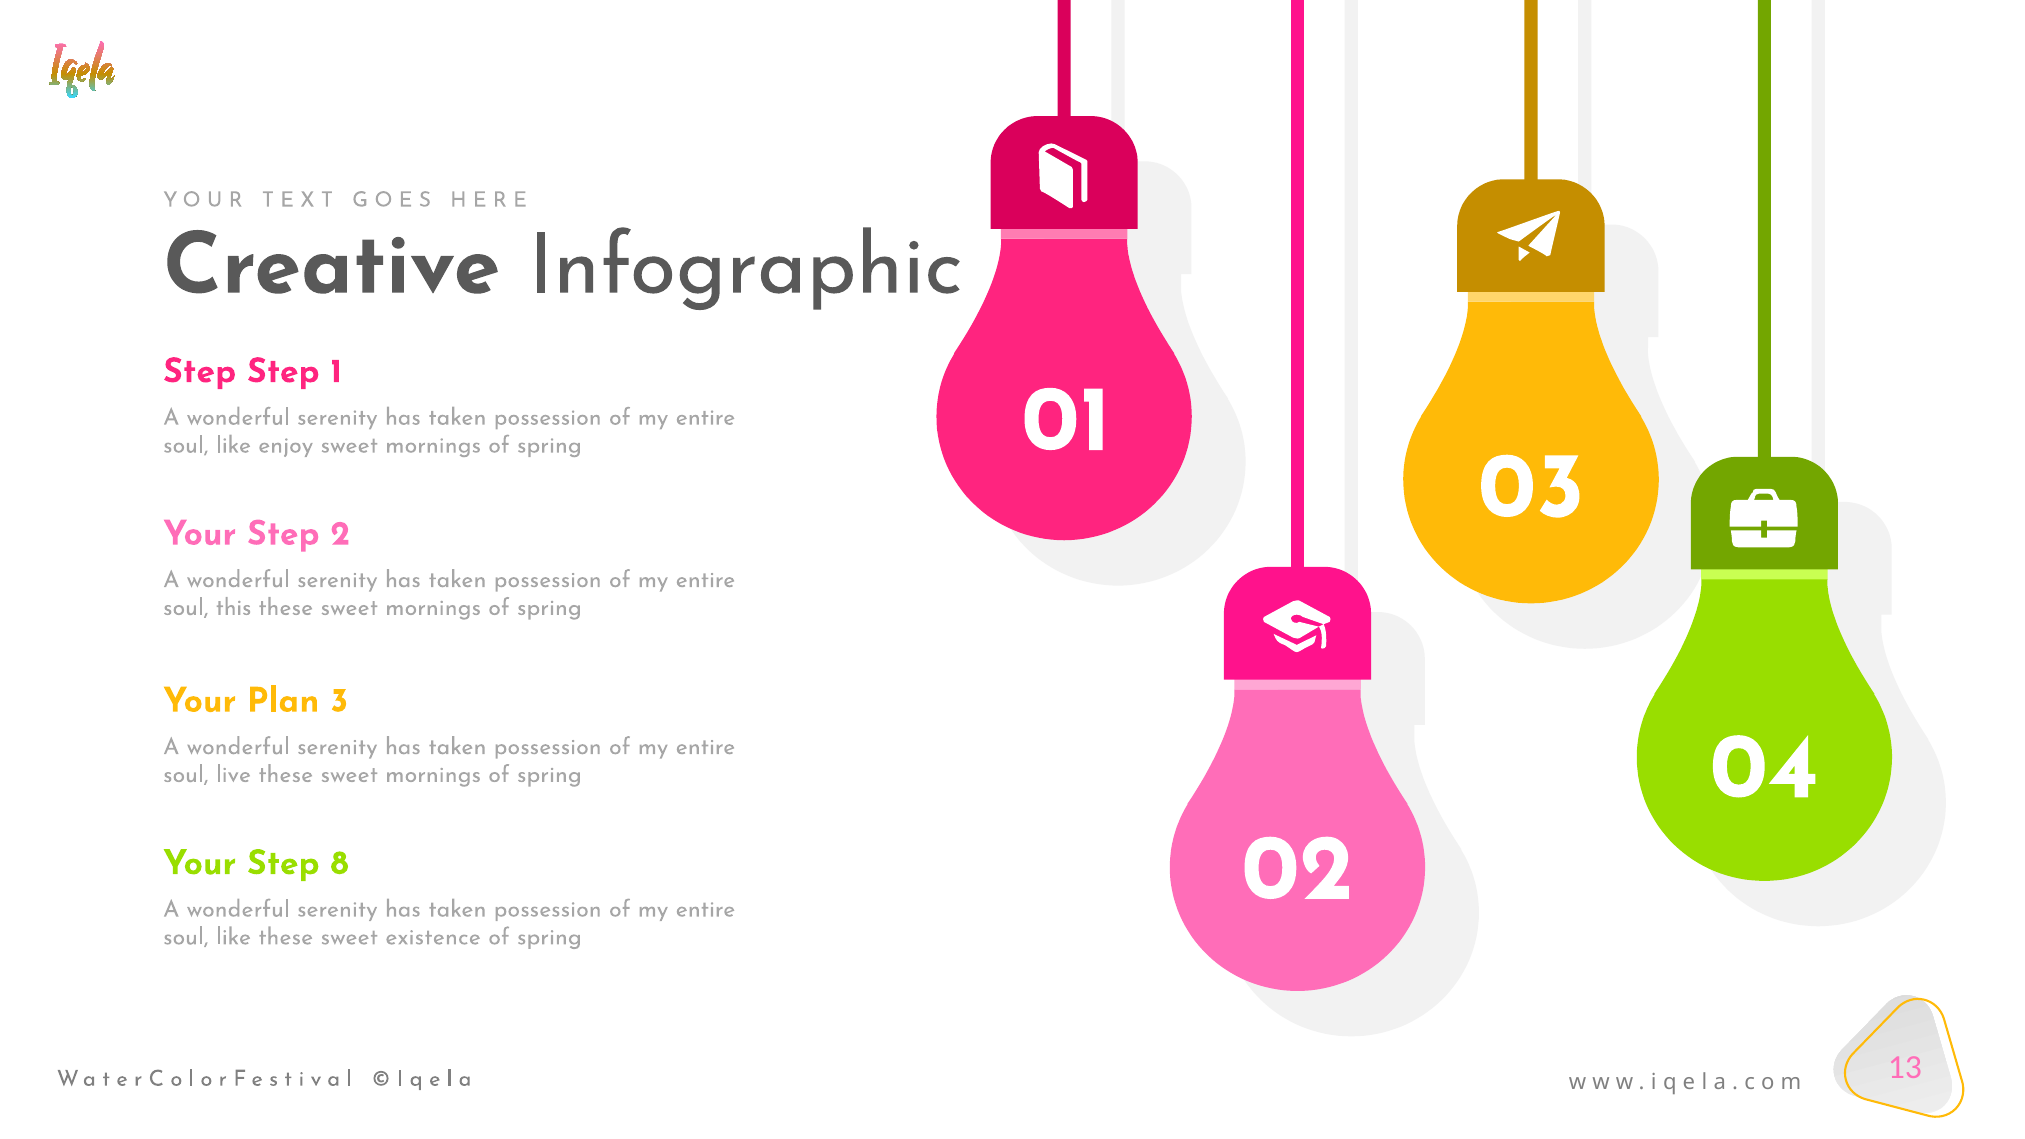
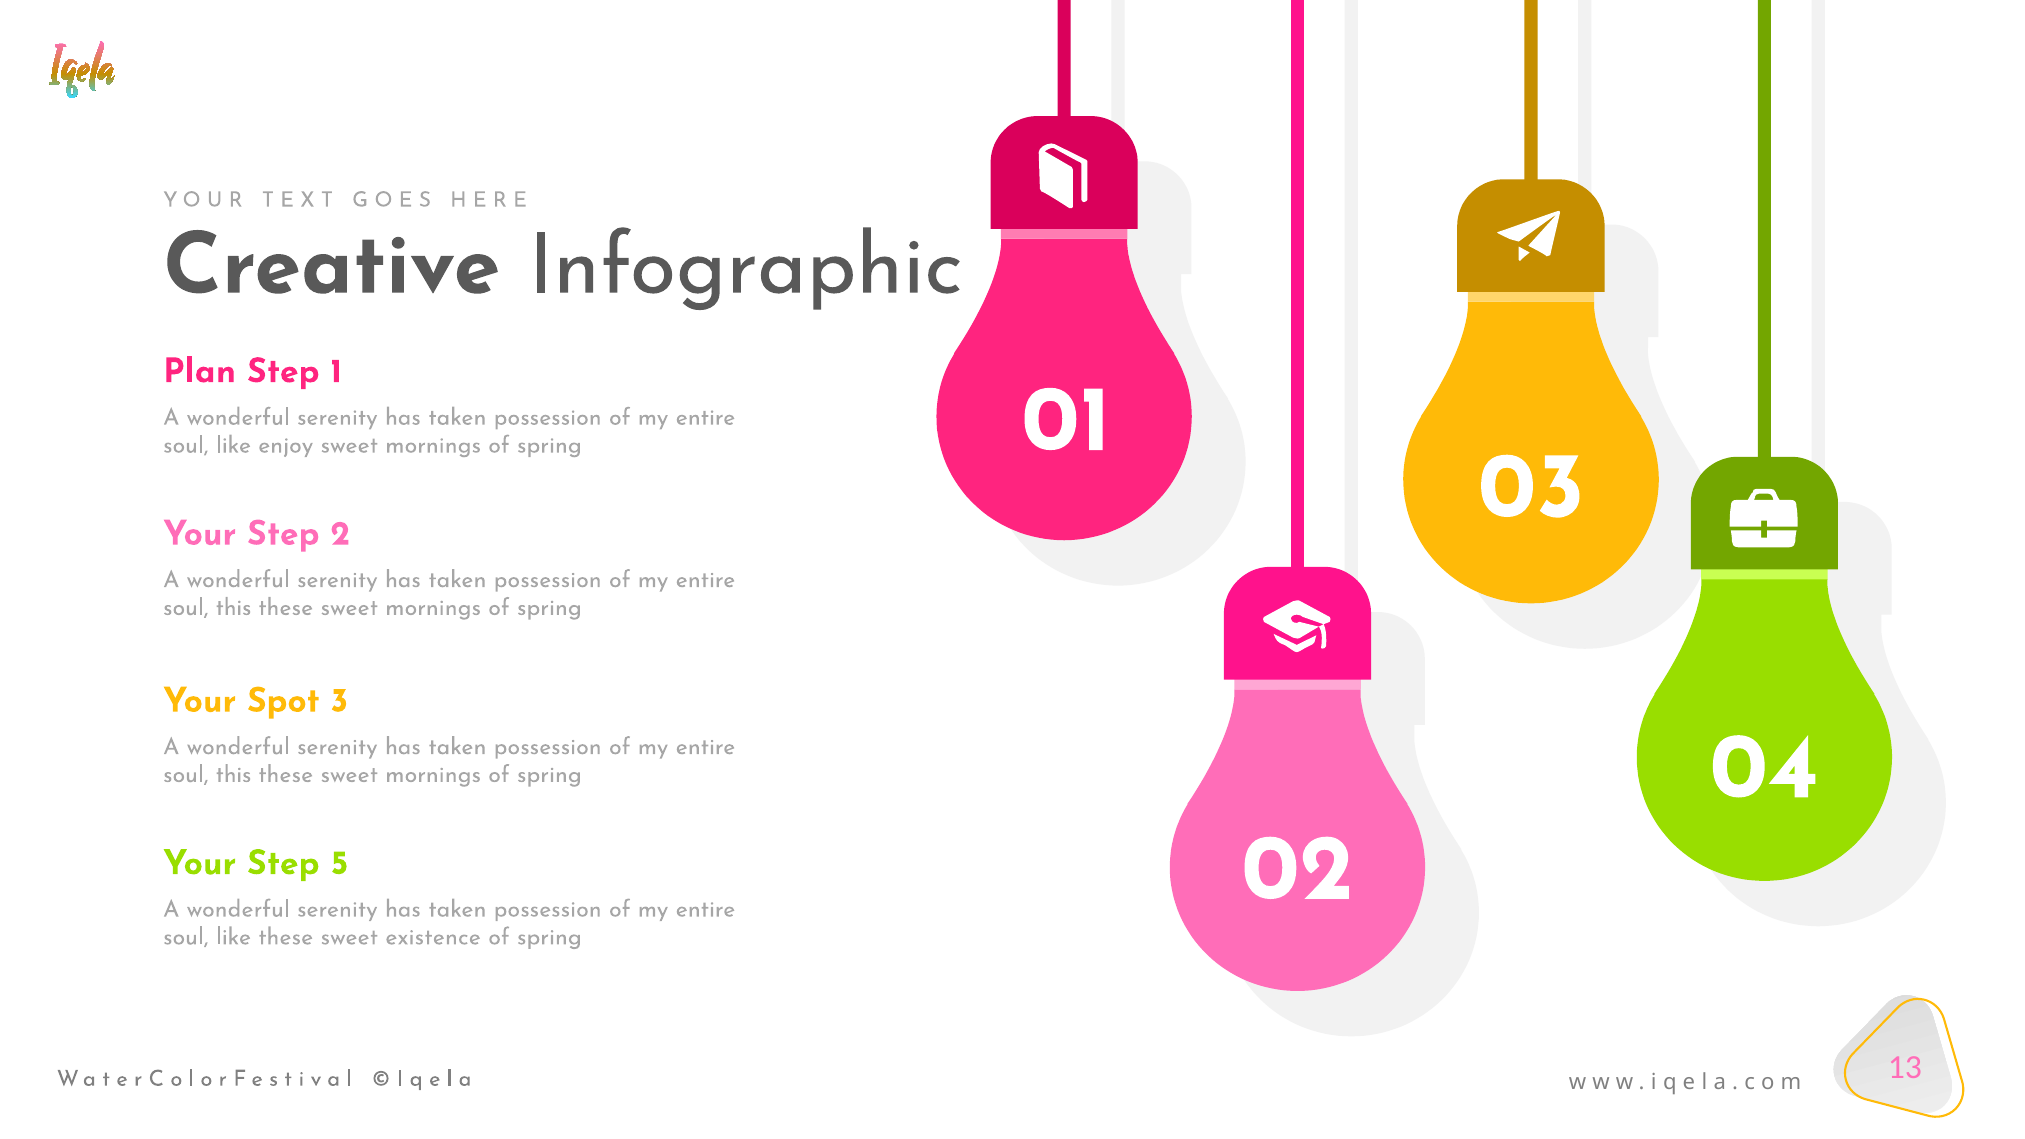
Step: Step -> Plan (200, 371)
Plan: Plan -> Spot (283, 700)
live: live -> this (234, 774)
8: 8 -> 5 (340, 863)
